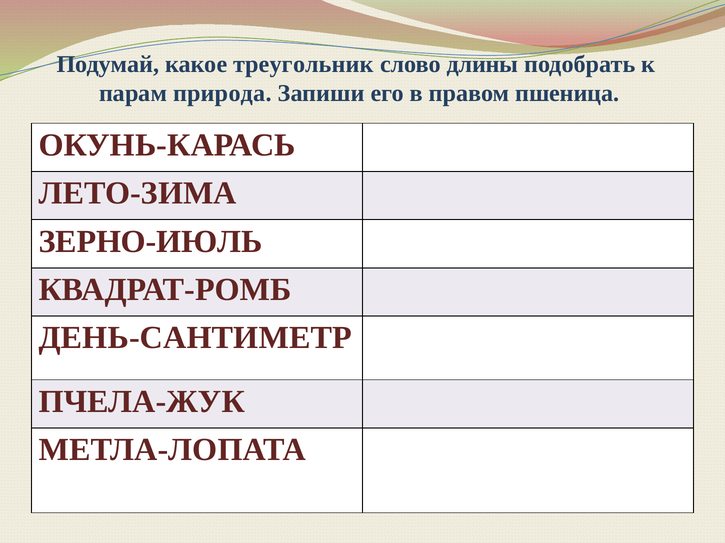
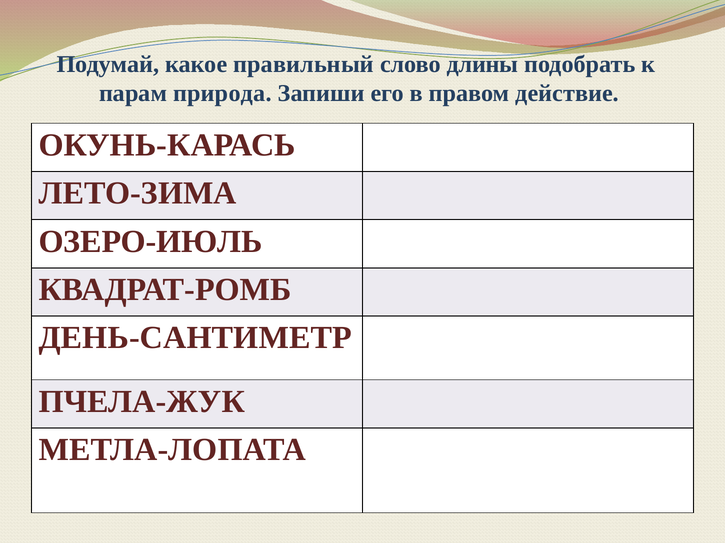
треугольник: треугольник -> правильный (304, 64)
пшеница: пшеница -> действие (567, 93)
ЗЕРНО-ИЮЛЬ: ЗЕРНО-ИЮЛЬ -> ОЗЕРО-ИЮЛЬ (150, 242)
